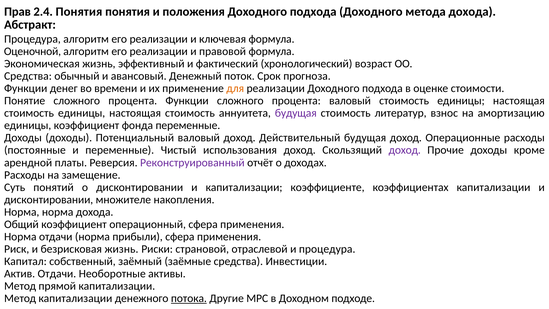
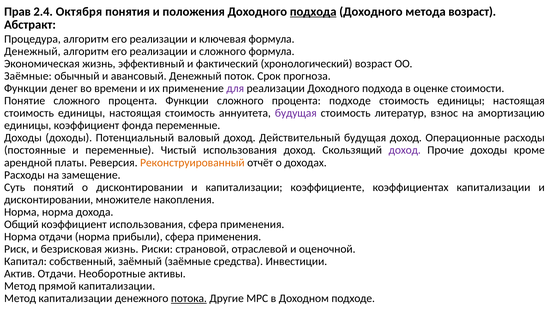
2.4 Понятия: Понятия -> Октября (79, 12)
подхода underline: none -> present (313, 12)
метода дохода: дохода -> возраст (472, 12)
Оценочной: Оценочной -> Денежный (32, 51)
и правовой: правовой -> сложного (223, 51)
Средства: Средства -> Заёмные (28, 76)
для colour: orange -> purple (235, 88)
процента валовый: валовый -> подходе (350, 101)
Реконструированный colour: purple -> orange (192, 162)
коэффициент операционный: операционный -> использования (148, 224)
и процедура: процедура -> оценочной (327, 249)
